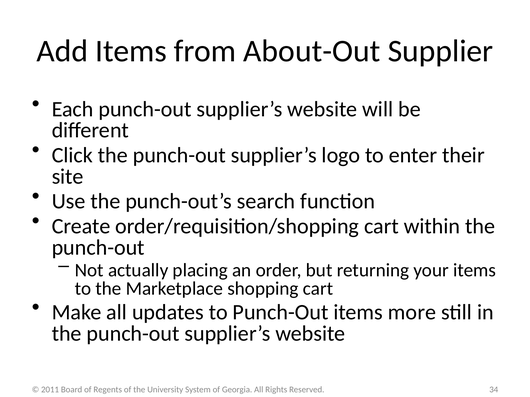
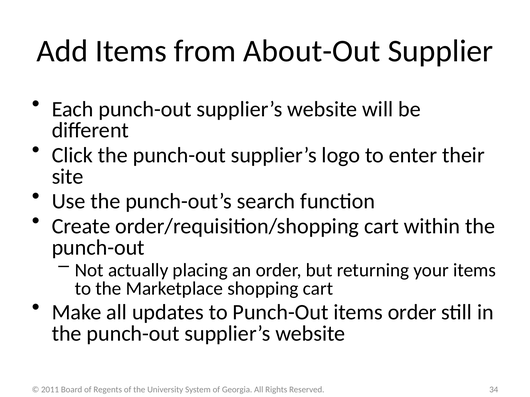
items more: more -> order (412, 313)
